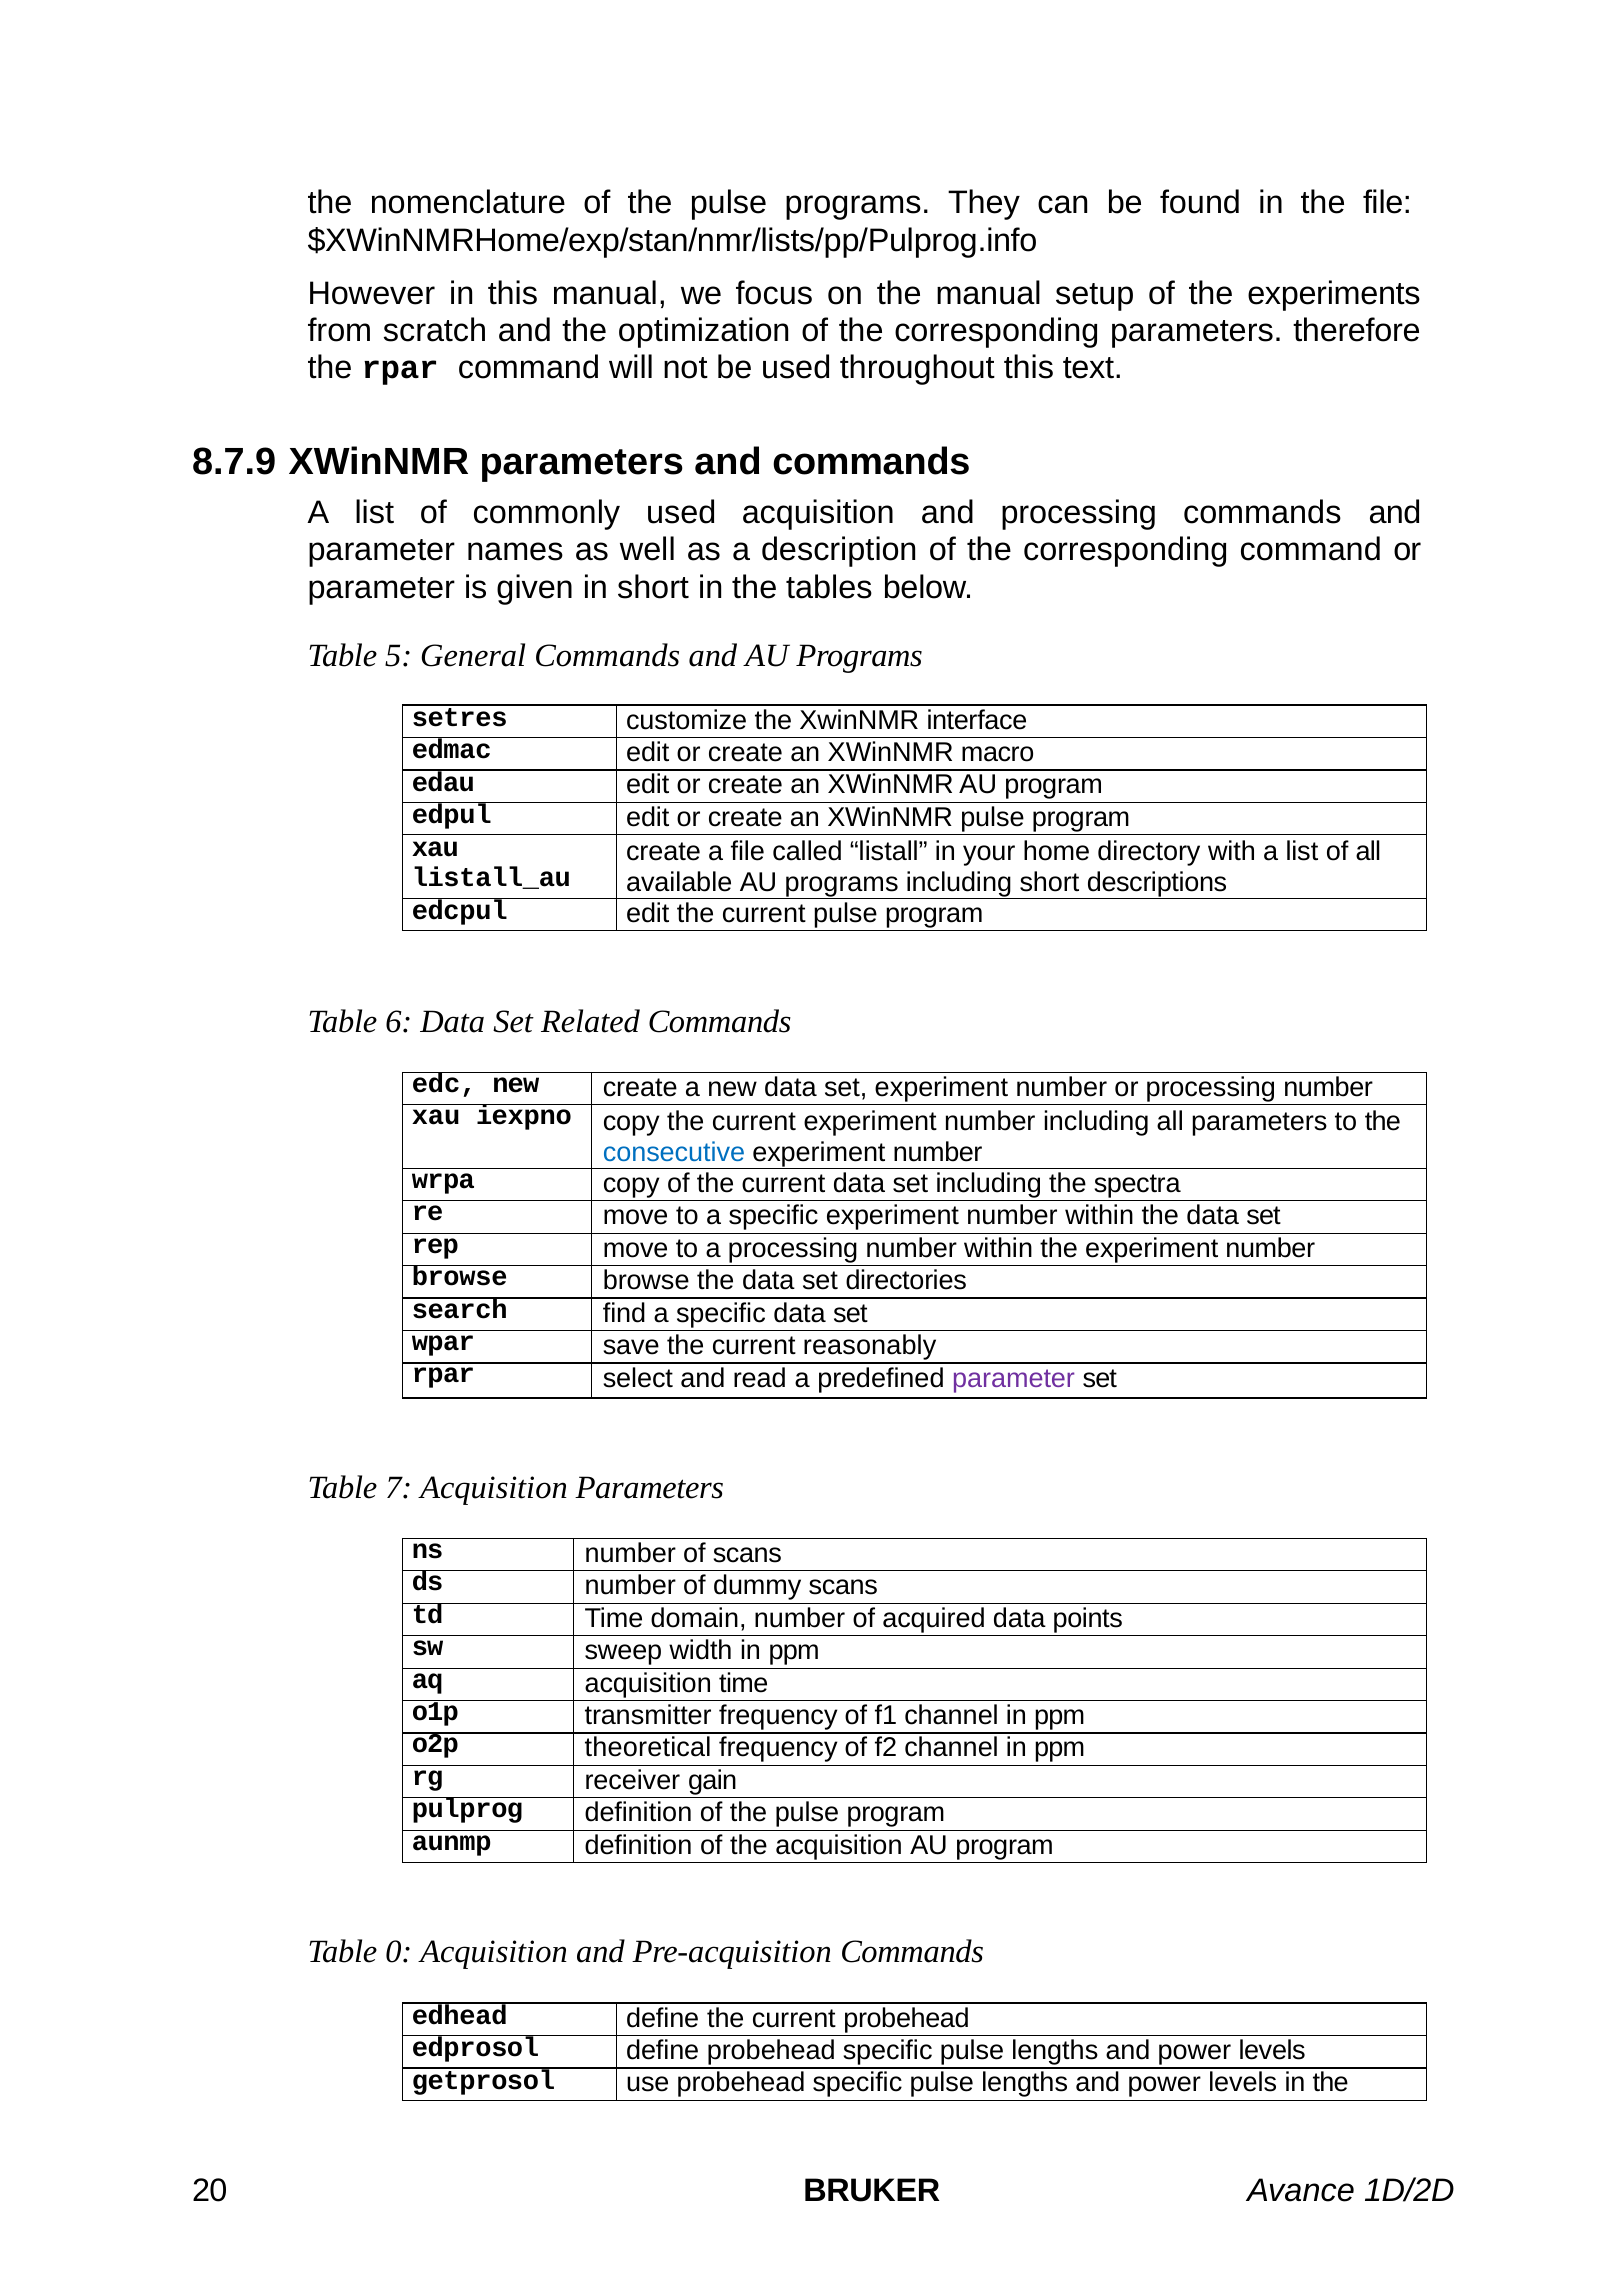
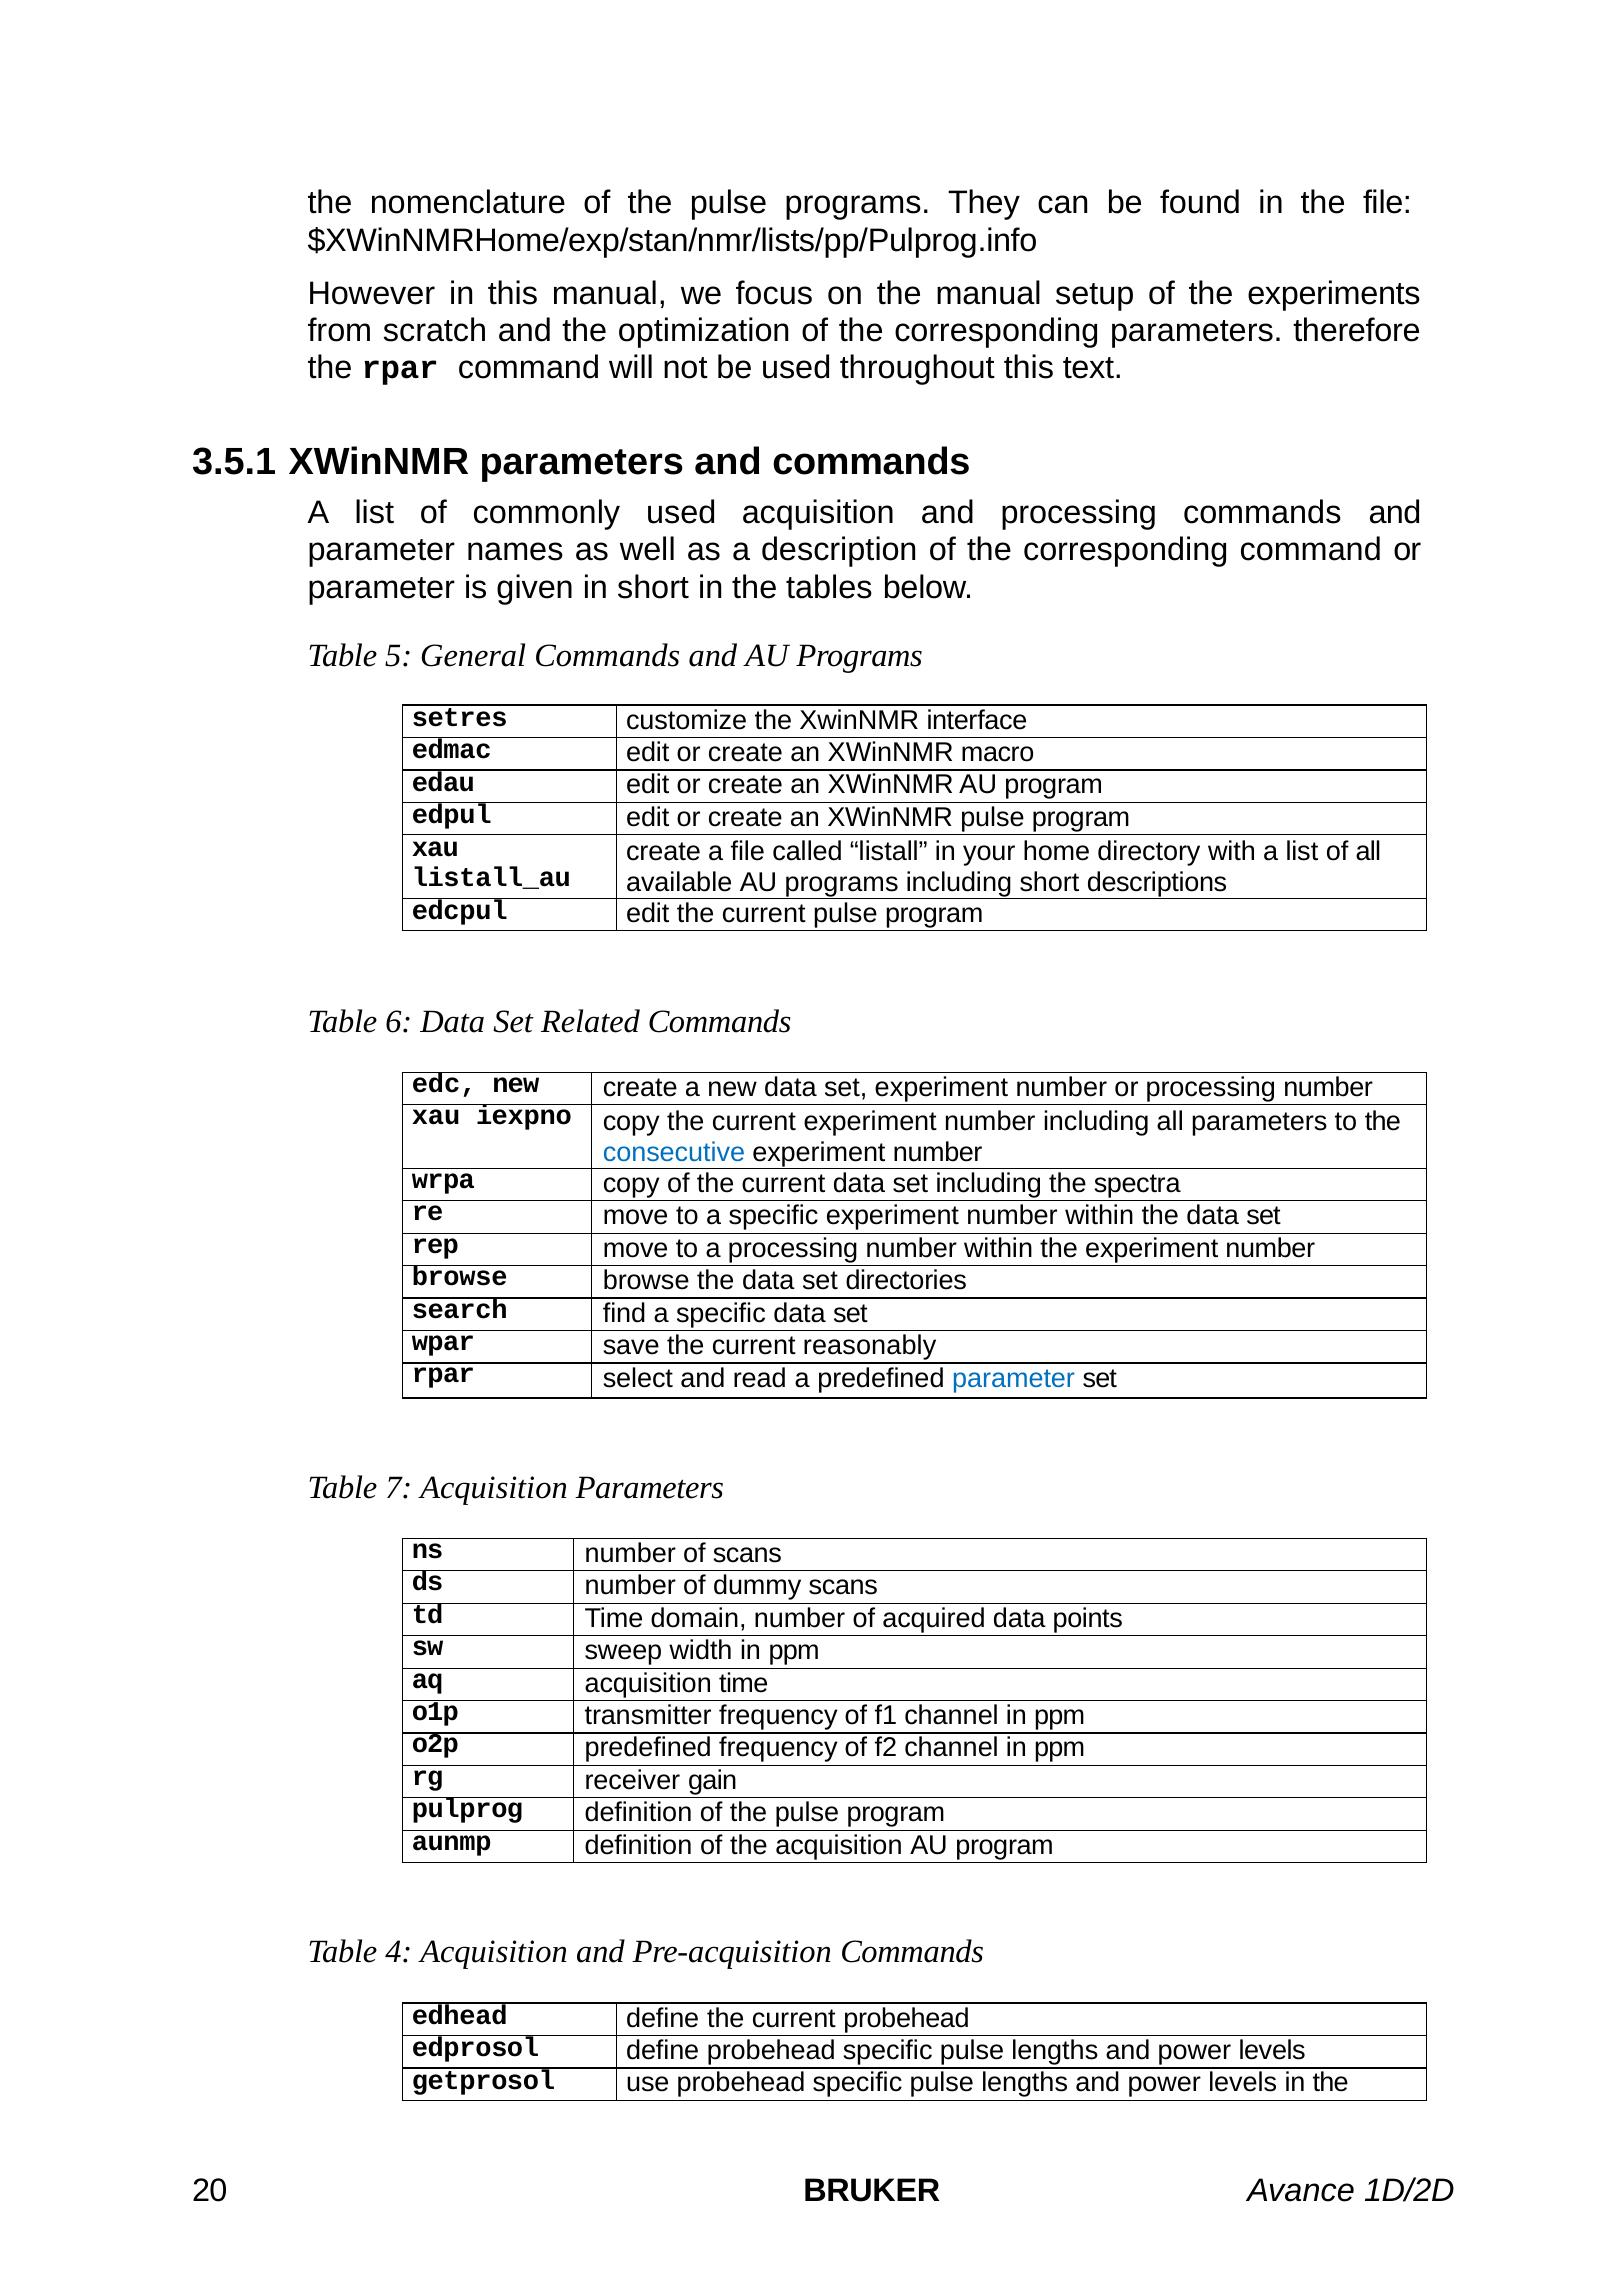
8.7.9: 8.7.9 -> 3.5.1 (234, 462)
parameter colour: purple -> blue (1014, 1379)
o2p theoretical: theoretical -> predefined (648, 1748)
0: 0 -> 4 (399, 1952)
